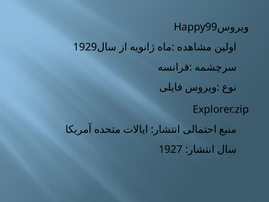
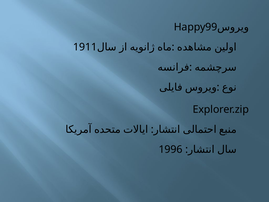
1929: 1929 -> 1911 (85, 47)
1927: 1927 -> 1996 (171, 149)
